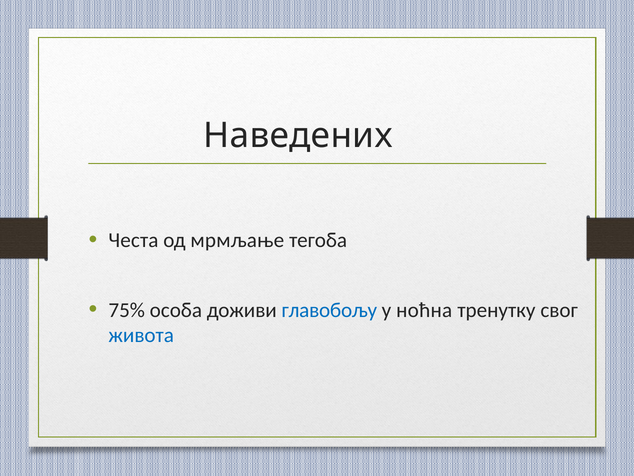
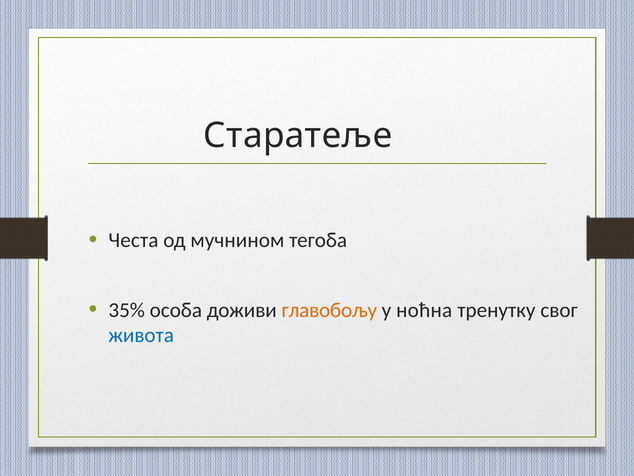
Наведених: Наведених -> Стaрaтeљe (298, 136)
мрмљање: мрмљање -> мучнином (237, 240)
75%: 75% -> 35% (127, 310)
главобољу colour: blue -> orange (329, 310)
